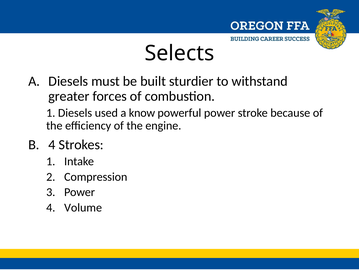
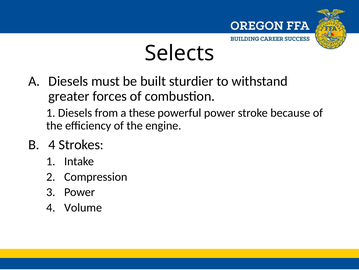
used: used -> from (106, 113)
know: know -> these (142, 113)
